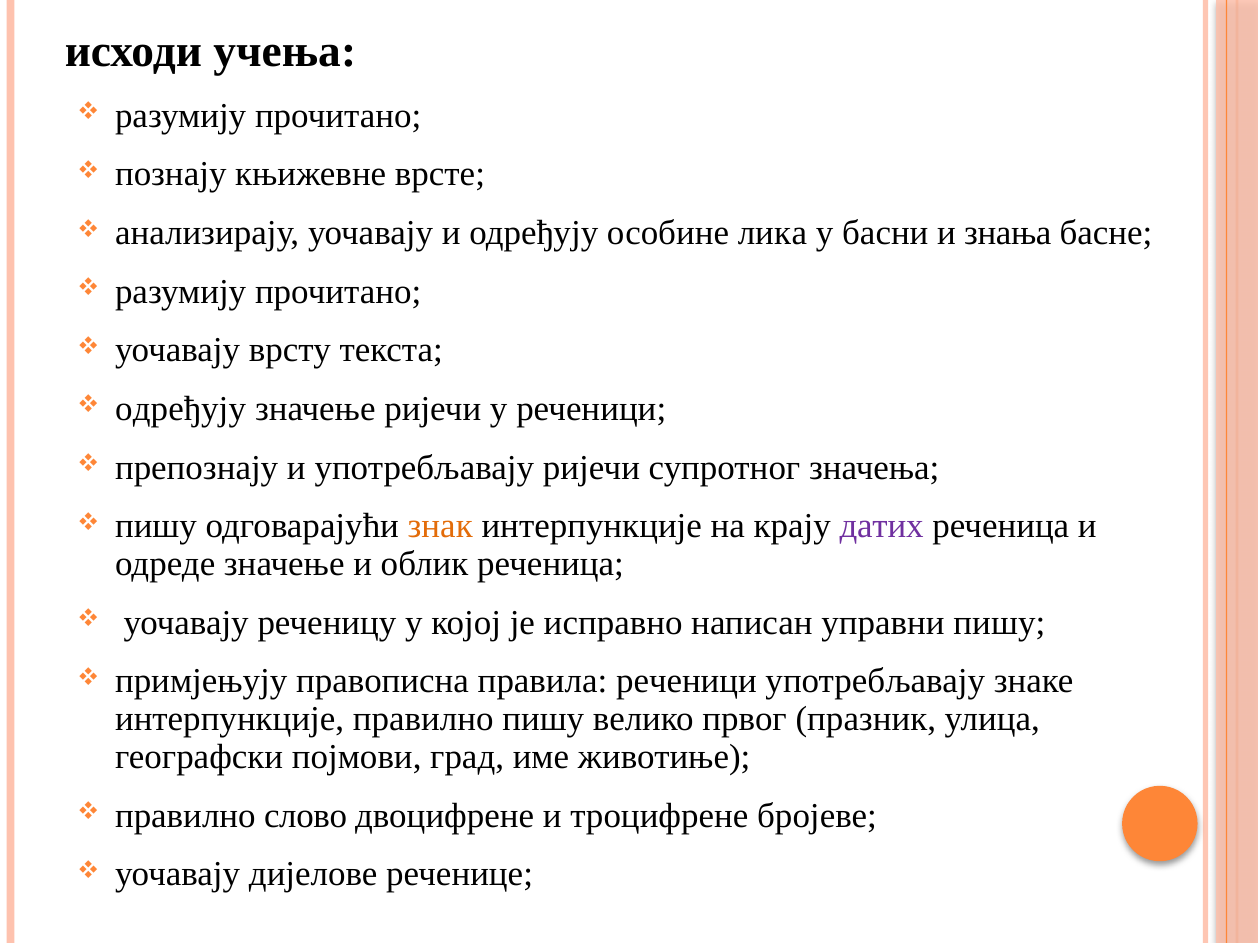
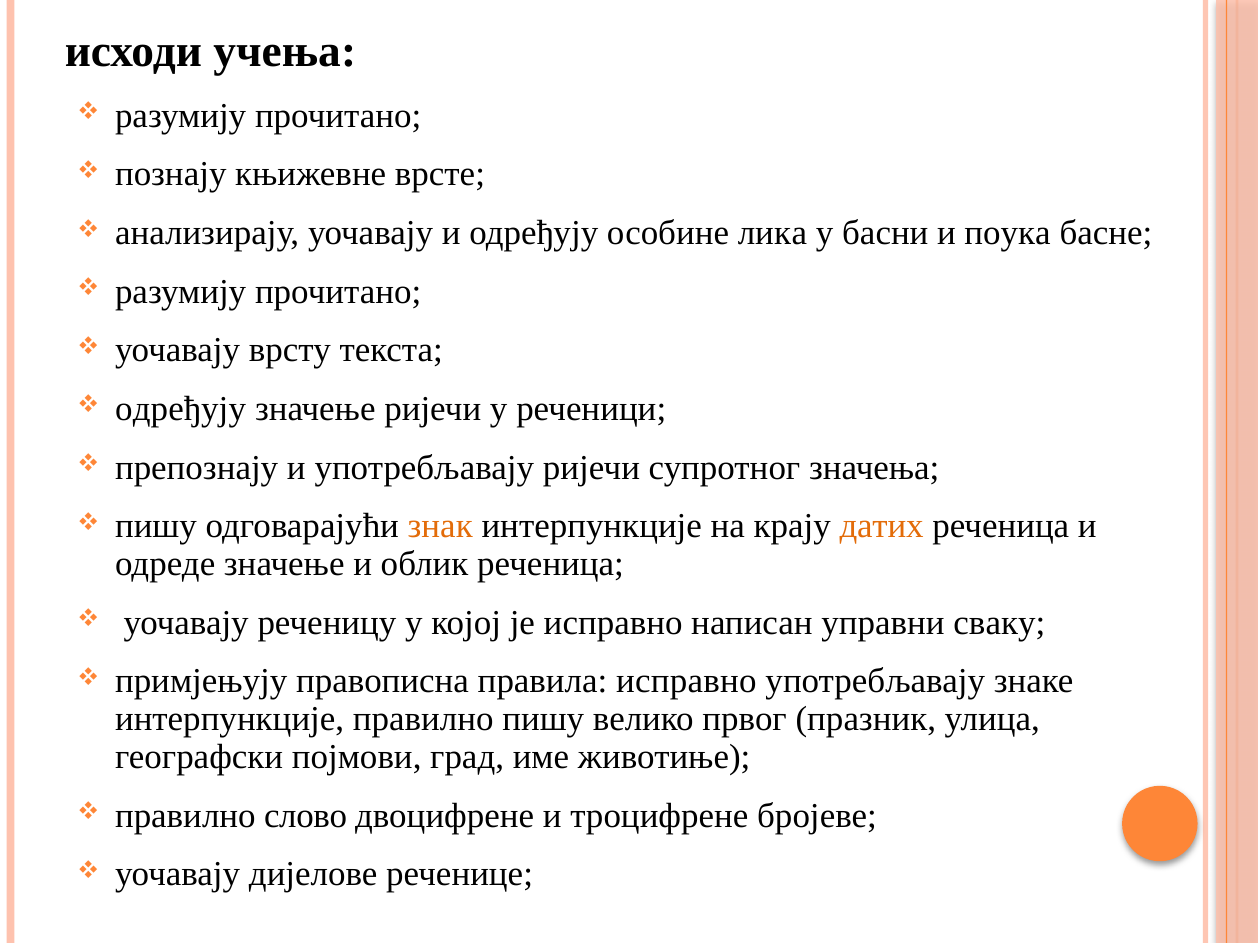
знања: знања -> поука (1008, 233)
датих colour: purple -> orange (882, 527)
управни пишу: пишу -> сваку (999, 623)
правила реченици: реченици -> исправно (686, 682)
